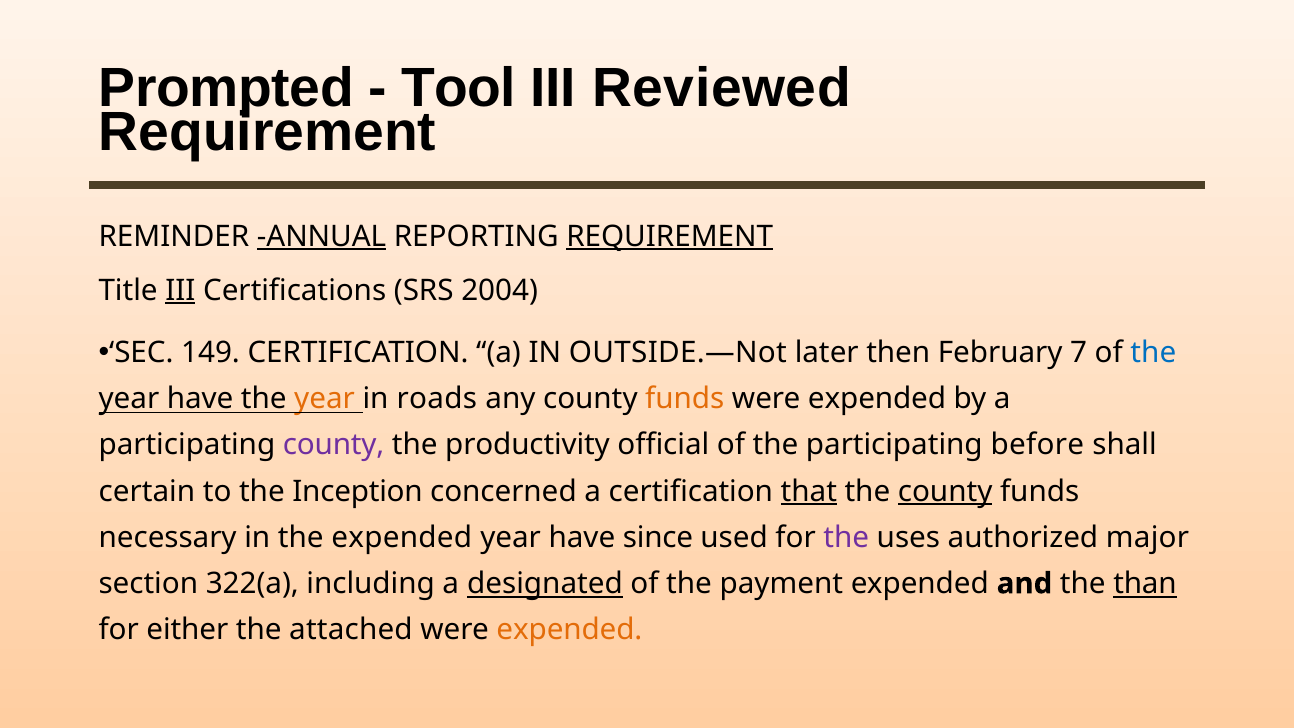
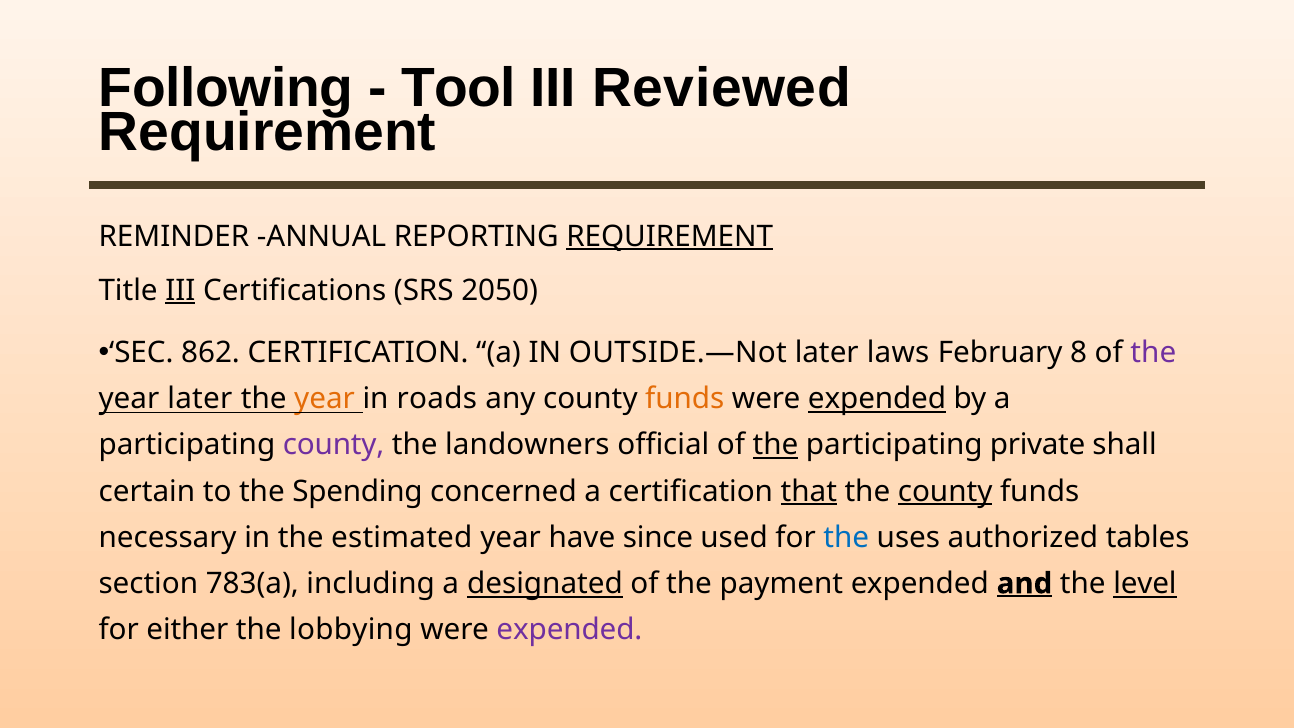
Prompted: Prompted -> Following (226, 88)
ANNUAL underline: present -> none (322, 236)
2004: 2004 -> 2050 (500, 291)
149: 149 -> 862 (211, 353)
then: then -> laws (898, 353)
7: 7 -> 8 (1079, 353)
the colour: blue -> purple (1153, 353)
have: have -> later (200, 399)
expended underline: none -> present (877, 399)
productivity: productivity -> landowners (527, 445)
the underline: none -> present (775, 445)
before: before -> private (1038, 445)
Inception: Inception -> Spending (358, 491)
the expended: expended -> estimated (402, 537)
the colour: purple -> blue (846, 537)
major: major -> tables (1148, 537)
322(a: 322(a -> 783(a (252, 583)
and underline: none -> present (1025, 583)
than: than -> level (1145, 583)
attached: attached -> lobbying (351, 630)
expended colour: orange -> purple (569, 630)
